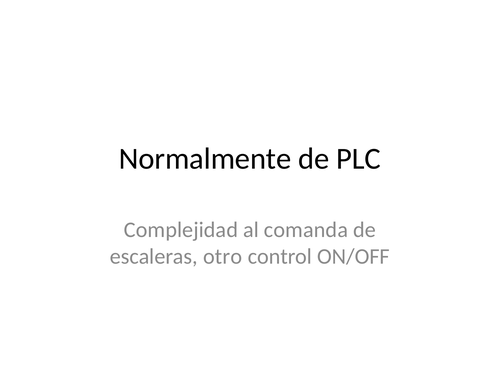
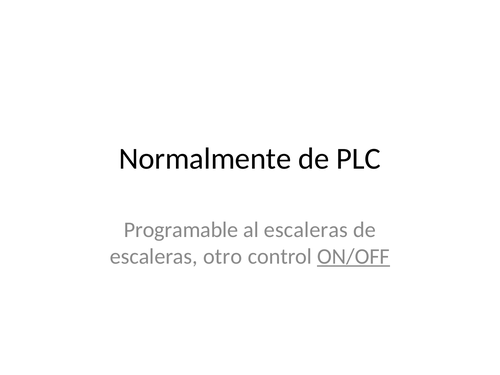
Complejidad: Complejidad -> Programable (181, 230)
al comanda: comanda -> escaleras (306, 230)
ON/OFF underline: none -> present (353, 257)
